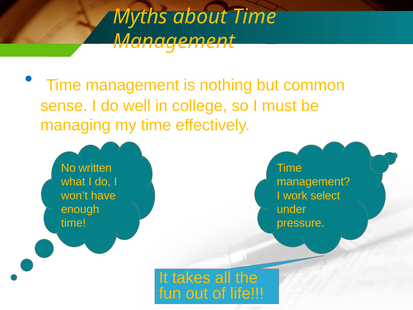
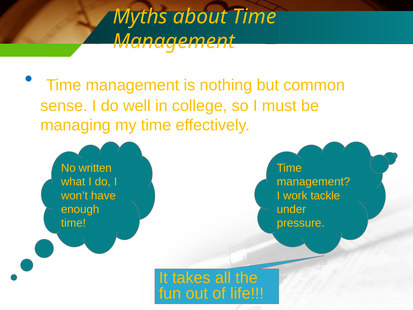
select: select -> tackle (325, 195)
